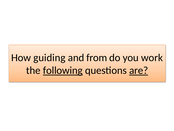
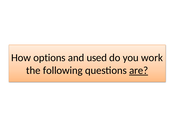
guiding: guiding -> options (49, 57)
from: from -> used (97, 57)
following underline: present -> none (63, 70)
